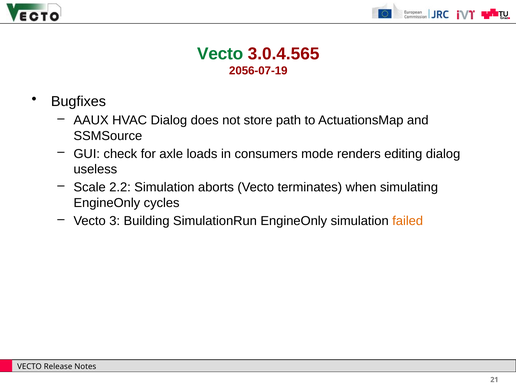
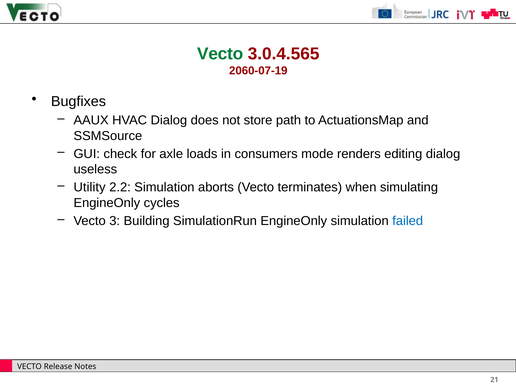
2056-07-19: 2056-07-19 -> 2060-07-19 (258, 71)
Scale: Scale -> Utility (90, 187)
failed colour: orange -> blue (408, 221)
